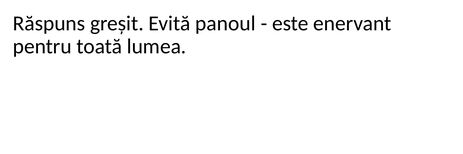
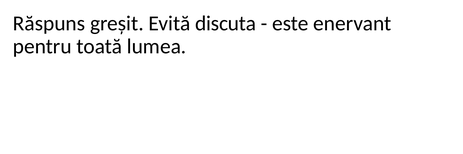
panoul: panoul -> discuta (226, 23)
